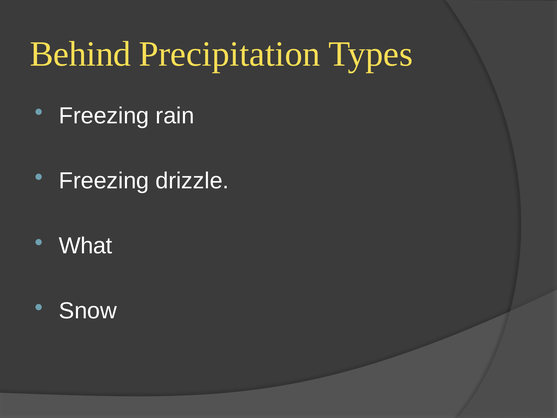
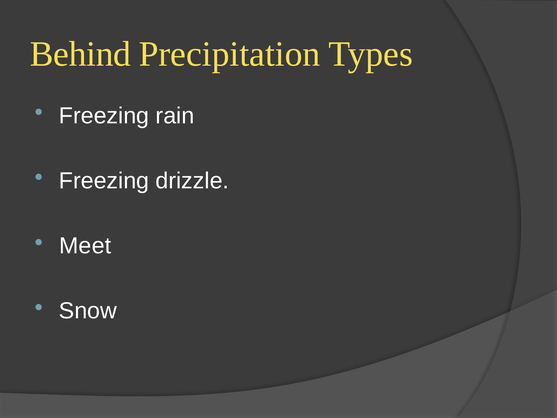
What: What -> Meet (85, 246)
